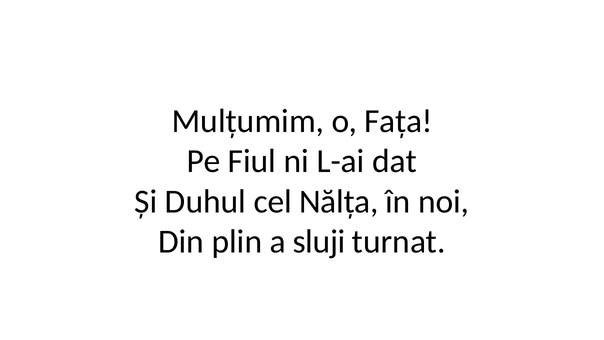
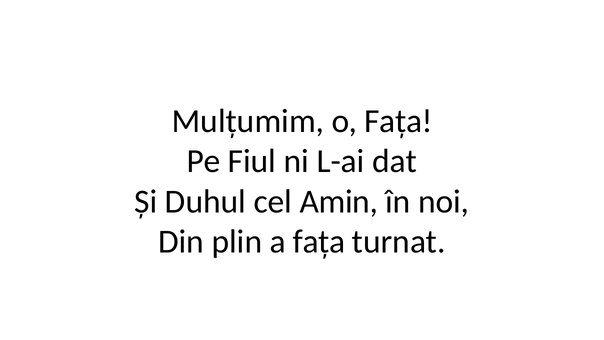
Nălța: Nălța -> Amin (339, 201)
a sluji: sluji -> fața (319, 242)
